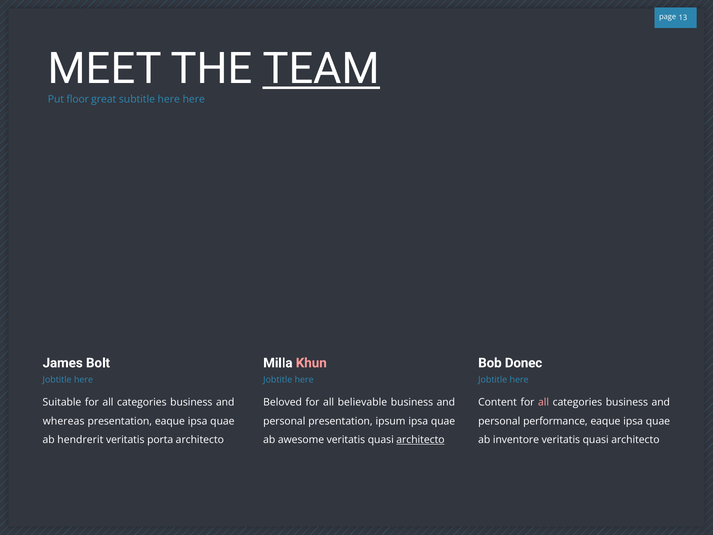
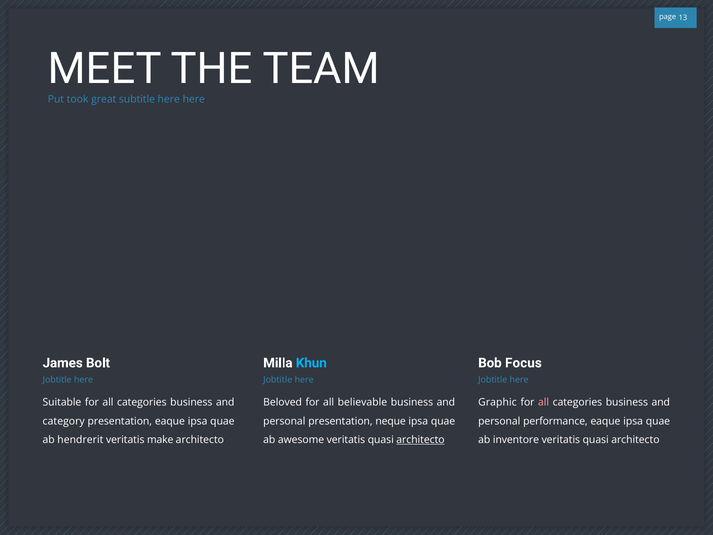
TEAM underline: present -> none (321, 69)
floor: floor -> took (78, 99)
Khun colour: pink -> light blue (311, 363)
Donec: Donec -> Focus (523, 363)
Content: Content -> Graphic (497, 402)
whereas: whereas -> category (64, 421)
ipsum: ipsum -> neque (391, 421)
porta: porta -> make (160, 440)
